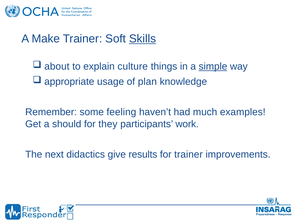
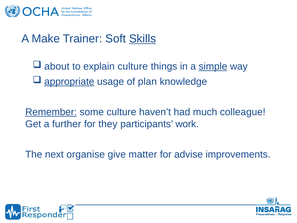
appropriate underline: none -> present (69, 82)
Remember underline: none -> present (51, 112)
some feeling: feeling -> culture (121, 112)
examples: examples -> colleague (243, 112)
should: should -> further (67, 124)
didactics: didactics -> organise (86, 154)
results: results -> matter (143, 154)
for trainer: trainer -> advise (189, 154)
